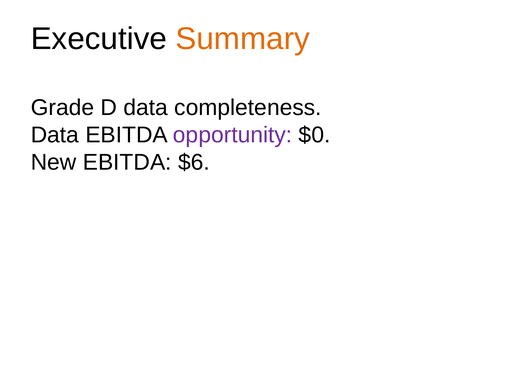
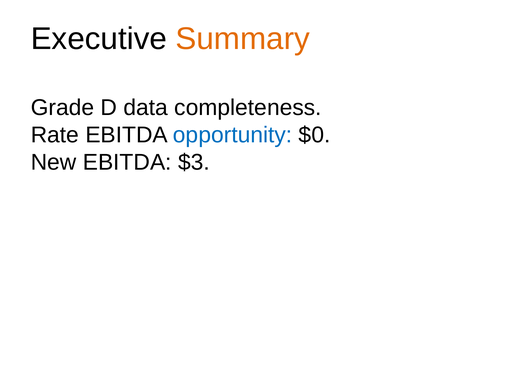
Data: Data -> Rate (55, 135)
opportunity colour: purple -> blue (233, 135)
$6: $6 -> $3 (194, 163)
